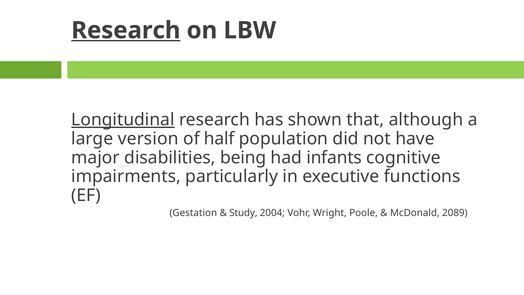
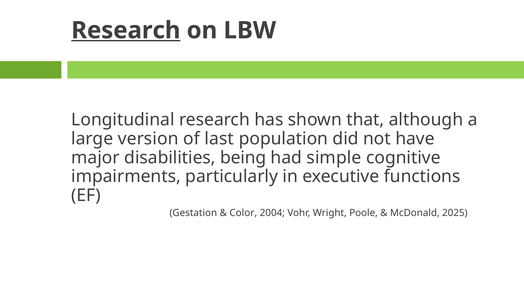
Longitudinal underline: present -> none (123, 120)
half: half -> last (219, 139)
infants: infants -> simple (334, 157)
Study: Study -> Color (243, 213)
2089: 2089 -> 2025 (455, 213)
